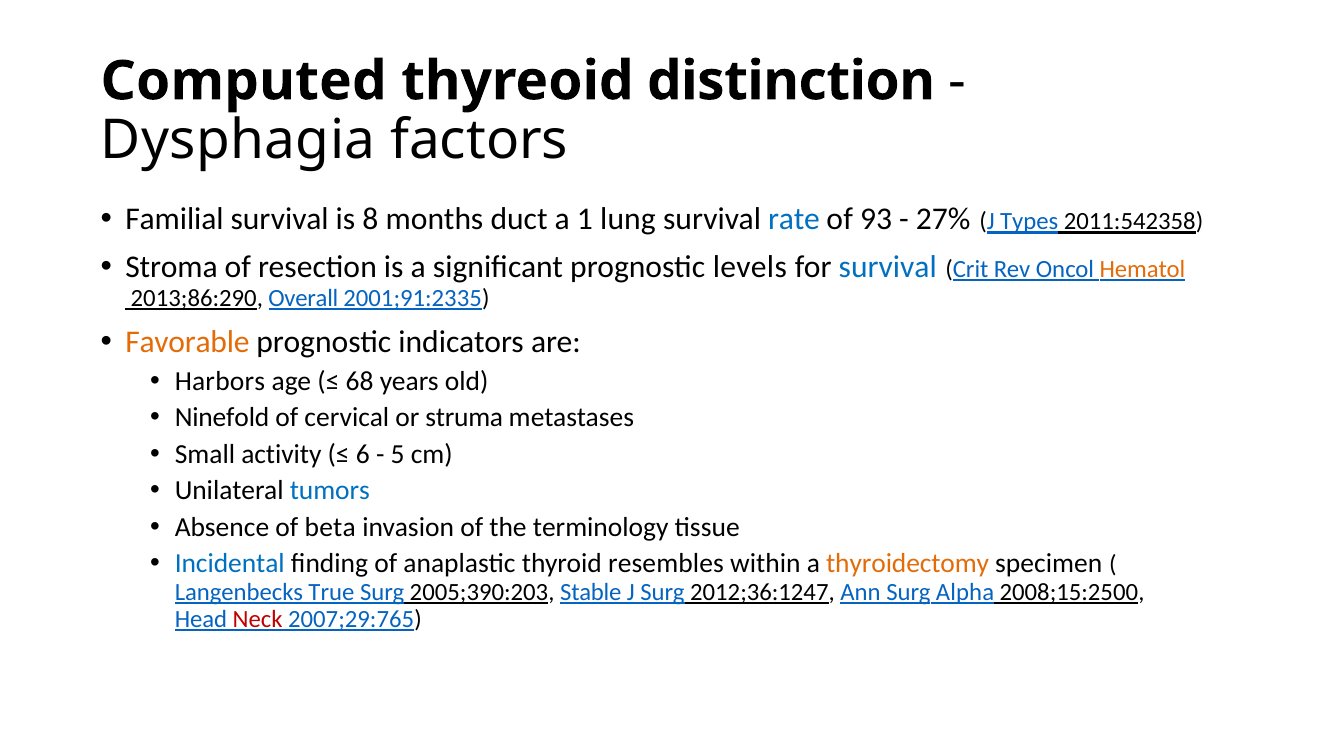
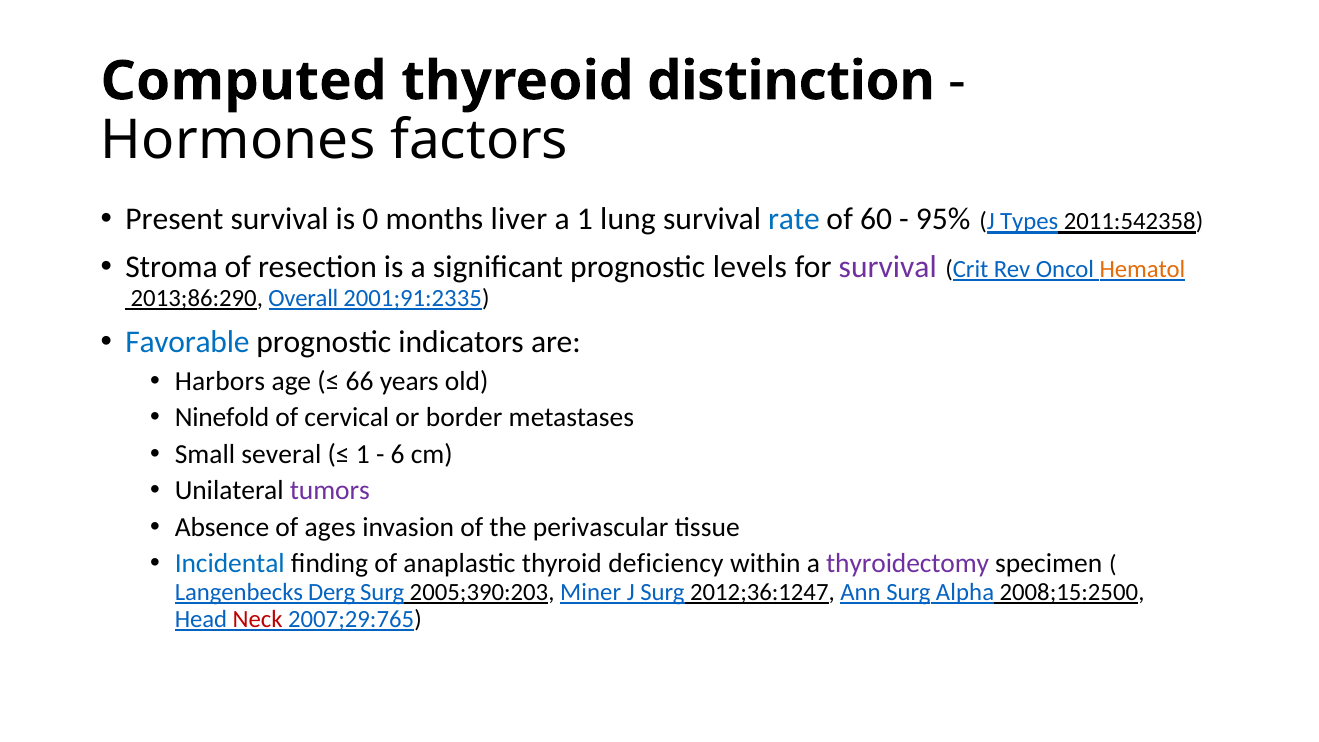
Dysphagia: Dysphagia -> Hormones (238, 140)
Familial: Familial -> Present (174, 219)
8: 8 -> 0 (370, 219)
duct: duct -> liver (519, 219)
93: 93 -> 60 (876, 219)
27%: 27% -> 95% (943, 219)
survival colour: blue -> purple (888, 267)
Favorable colour: orange -> blue (187, 342)
68: 68 -> 66 (360, 381)
struma: struma -> border (464, 418)
activity: activity -> several (281, 454)
6: 6 -> 1 (363, 454)
5: 5 -> 6 (398, 454)
tumors colour: blue -> purple (330, 491)
beta: beta -> ages (330, 527)
terminology: terminology -> perivascular (601, 527)
resembles: resembles -> deficiency (666, 564)
thyroidectomy colour: orange -> purple (908, 564)
True: True -> Derg (332, 592)
Stable: Stable -> Miner (591, 592)
